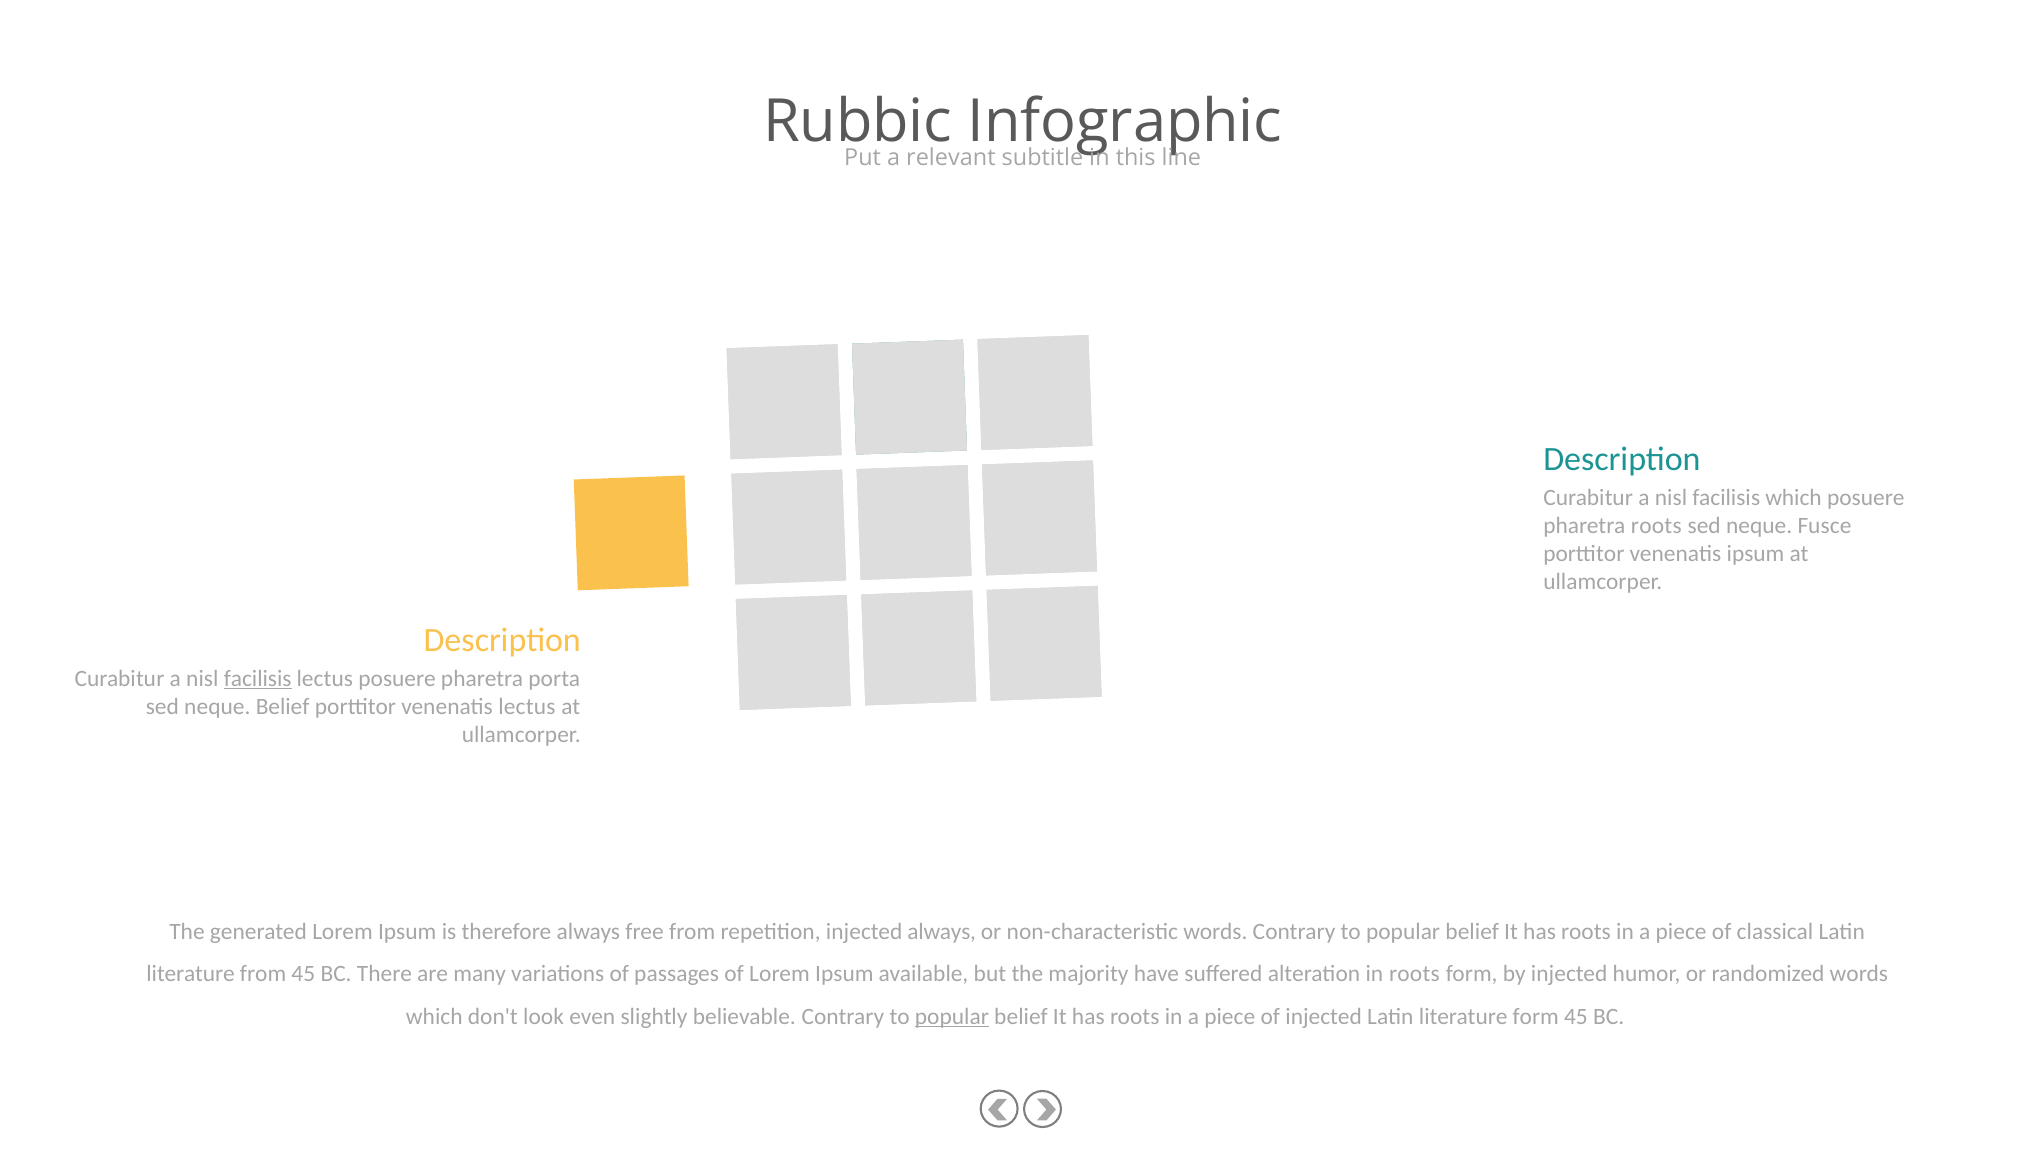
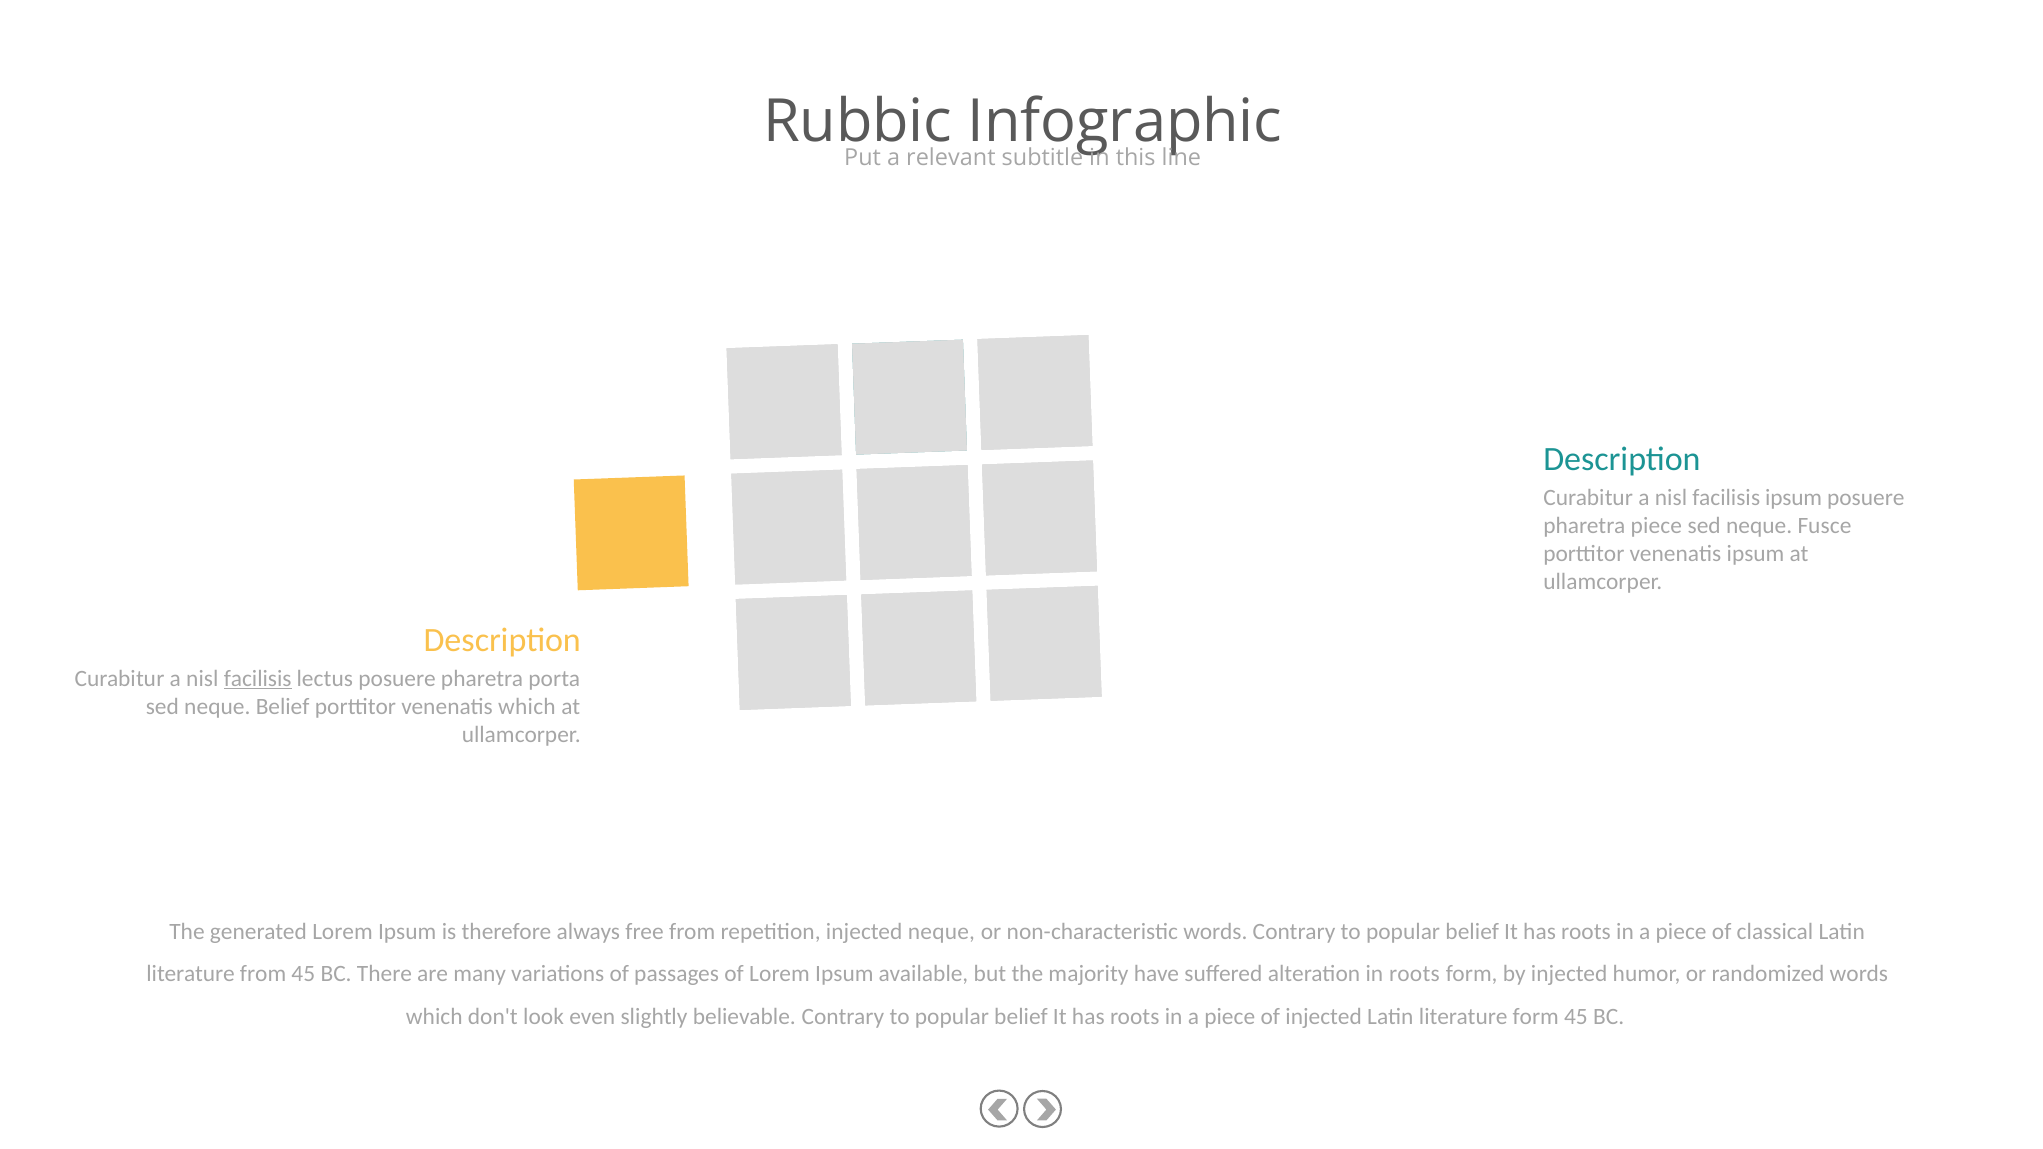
facilisis which: which -> ipsum (1794, 498)
pharetra roots: roots -> piece (1656, 526)
venenatis lectus: lectus -> which (527, 707)
injected always: always -> neque (942, 932)
popular underline: present -> none (952, 1016)
